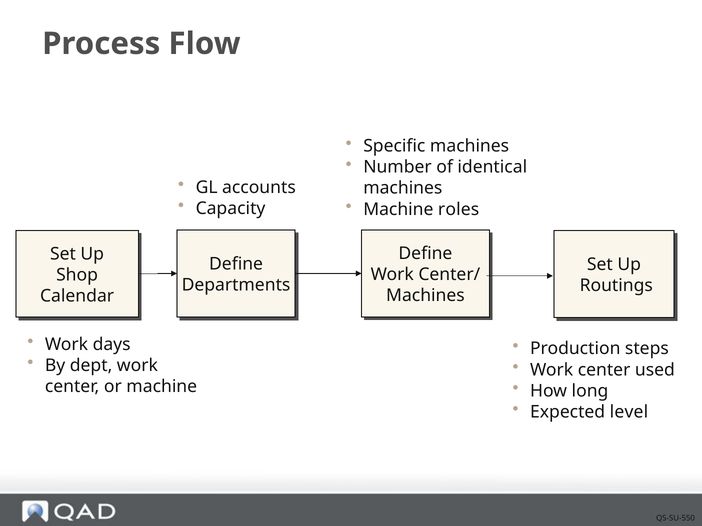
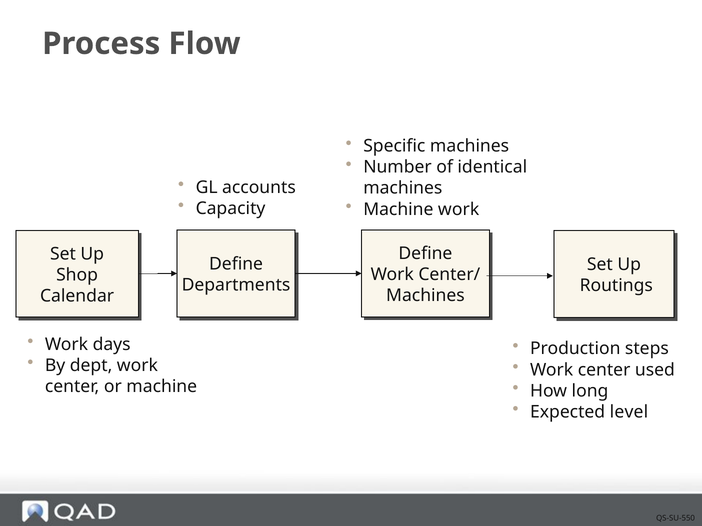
Machine roles: roles -> work (459, 209)
